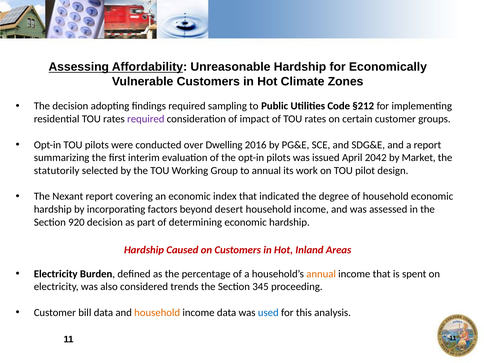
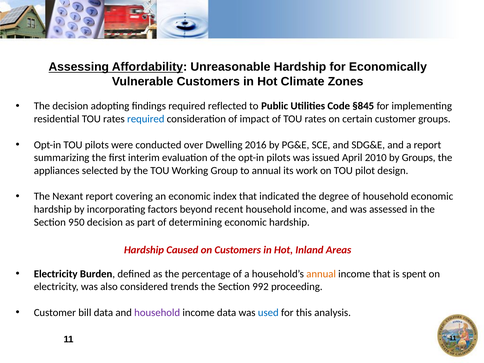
sampling: sampling -> reflected (227, 106)
§212: §212 -> §845 (363, 106)
required colour: purple -> blue (146, 119)
2042: 2042 -> 2010 (376, 158)
by Market: Market -> Groups (419, 158)
statutorily: statutorily -> appliances (57, 171)
desert: desert -> recent (229, 209)
920: 920 -> 950 (76, 222)
345: 345 -> 992 (261, 287)
household colour: orange -> purple (157, 313)
